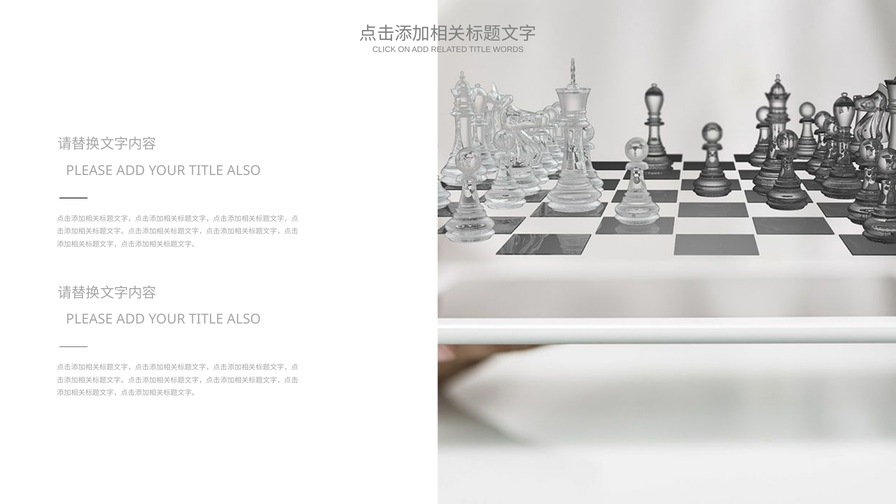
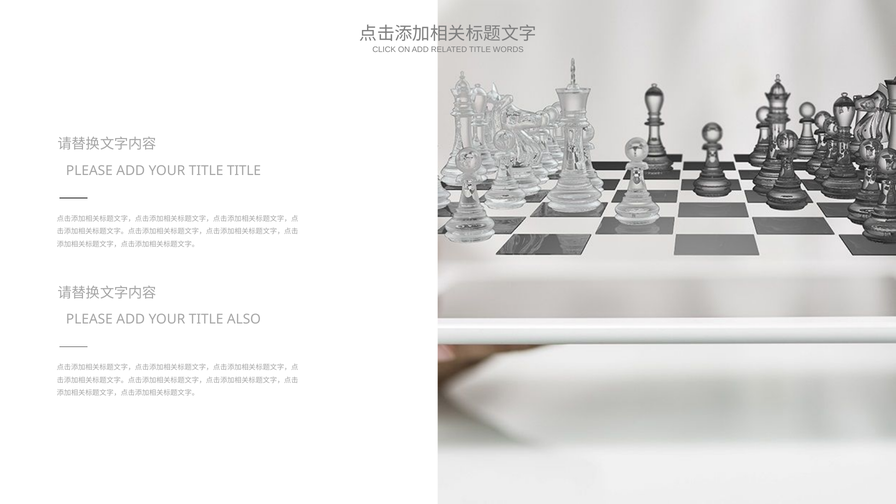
ALSO: ALSO -> TITLE (244, 171)
